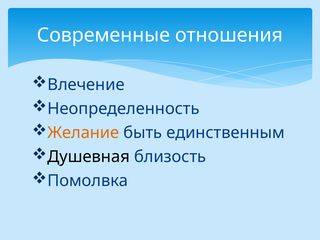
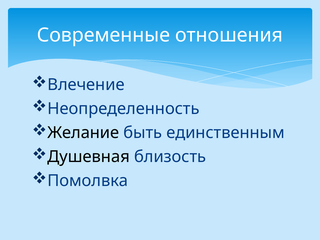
Желание colour: orange -> black (83, 133)
